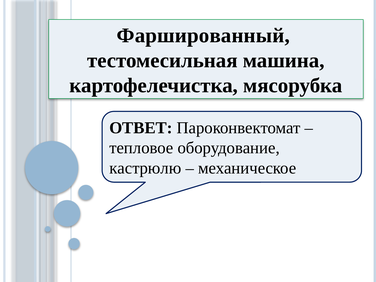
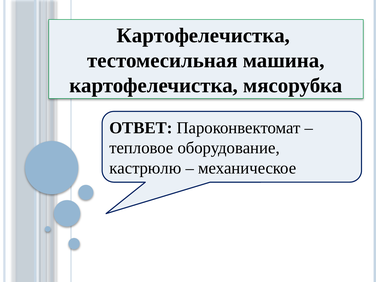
Фаршированный: Фаршированный -> Картофелечистка (203, 35)
